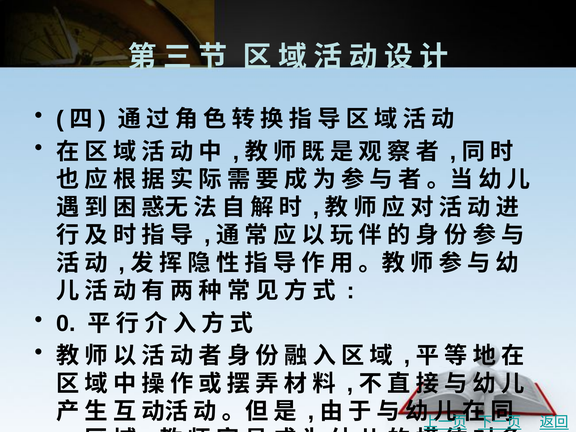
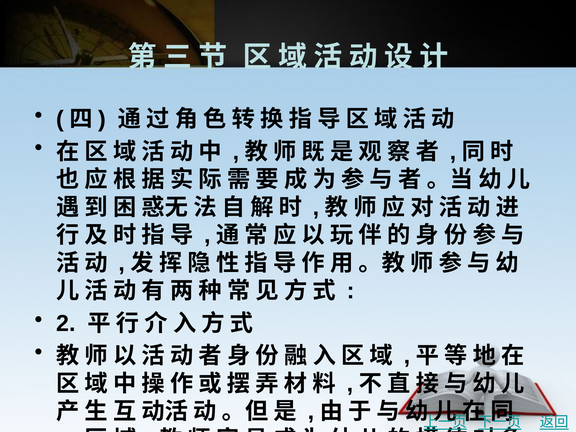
0: 0 -> 2 (66, 323)
